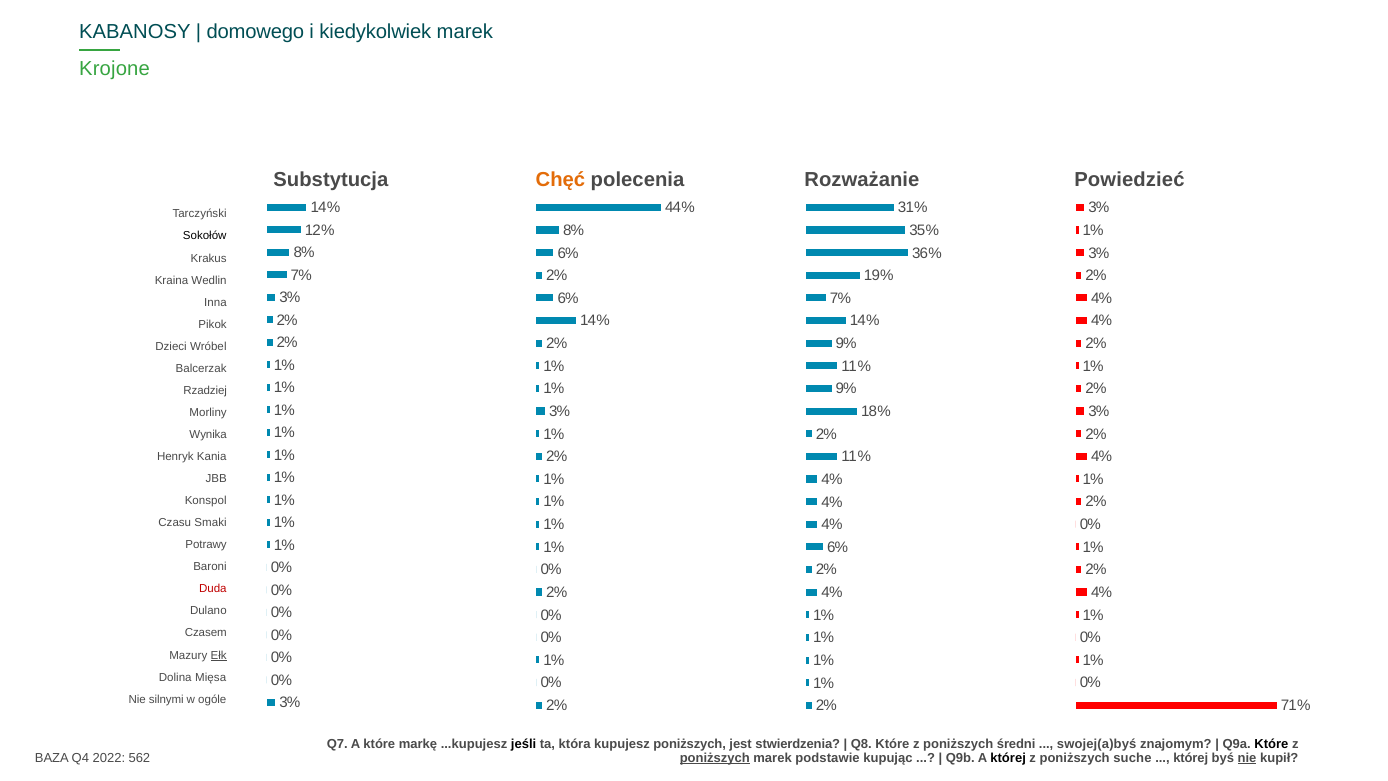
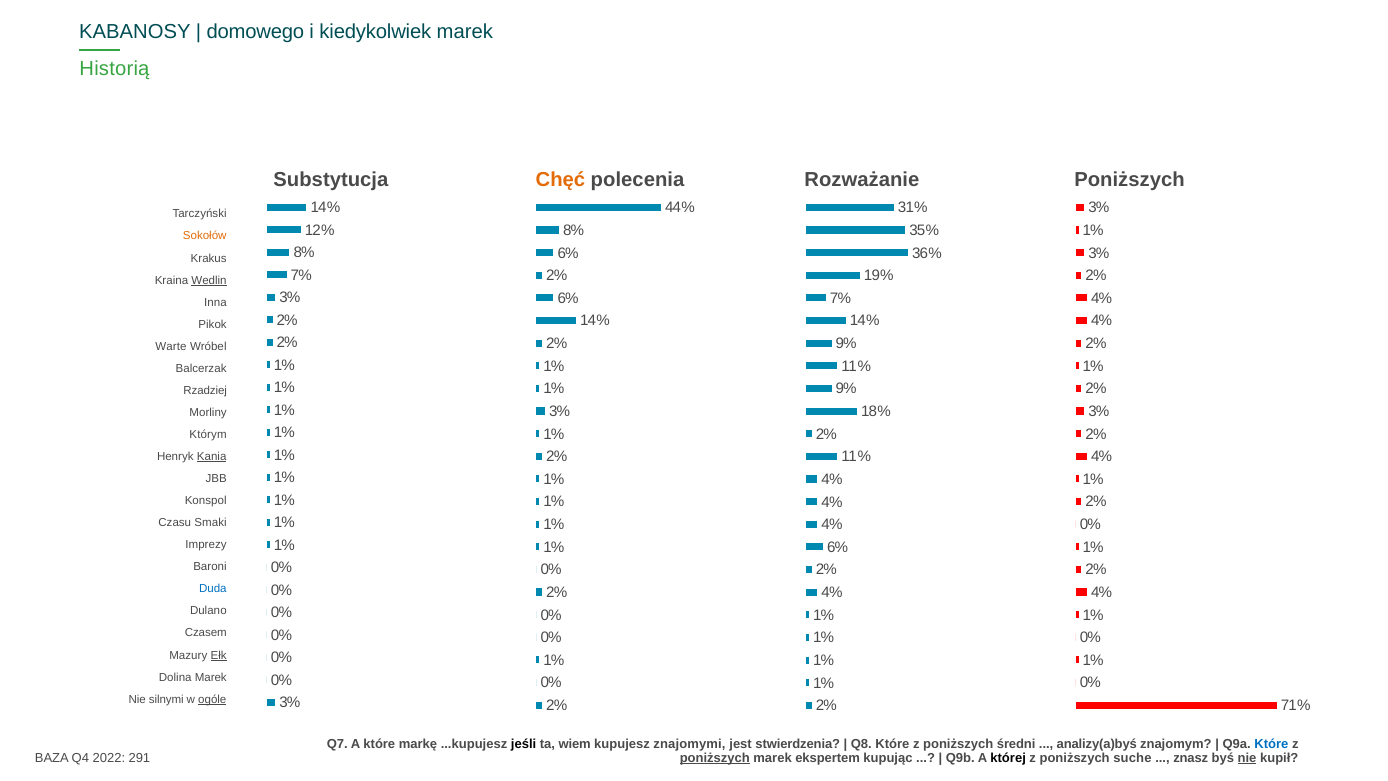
Krojone: Krojone -> Historią (114, 69)
Rozważanie Powiedzieć: Powiedzieć -> Poniższych (1129, 180)
Sokołów colour: black -> orange (205, 236)
Wedlin underline: none -> present (209, 280)
Dzieci: Dzieci -> Warte (171, 346)
Wynika: Wynika -> Którym (208, 435)
Kania underline: none -> present (212, 457)
Potrawy: Potrawy -> Imprezy (206, 545)
Duda colour: red -> blue (213, 589)
Dolina Mięsa: Mięsa -> Marek (211, 677)
ogóle underline: none -> present (212, 699)
która: która -> wiem (575, 744)
kupujesz poniższych: poniższych -> znajomymi (690, 744)
swojej(a)byś: swojej(a)byś -> analizy(a)byś (1097, 744)
Które colour: black -> blue (1271, 744)
562: 562 -> 291 (139, 758)
podstawie: podstawie -> ekspertem (828, 758)
której: której -> znasz (1191, 758)
